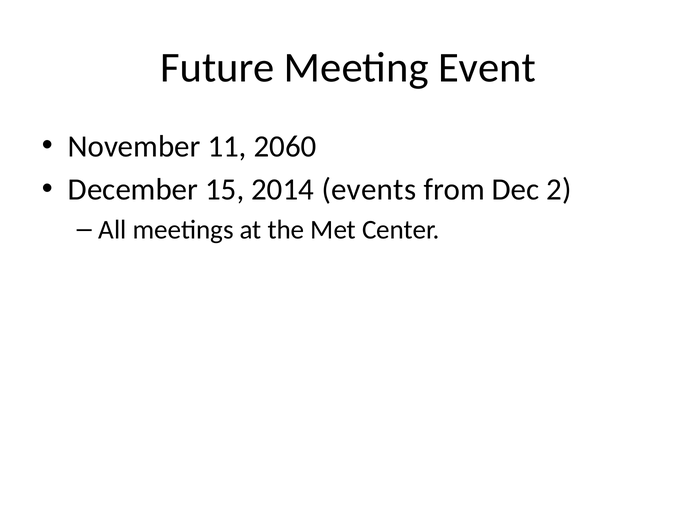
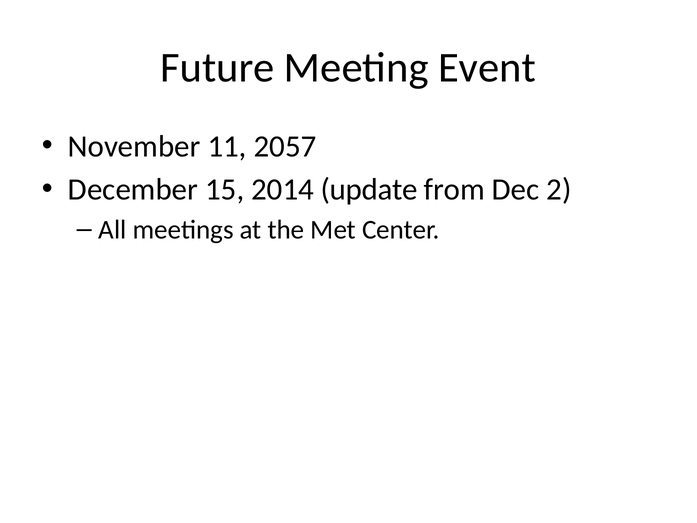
2060: 2060 -> 2057 (285, 146)
events: events -> update (369, 190)
